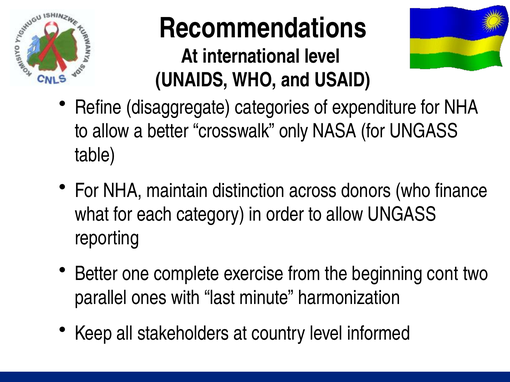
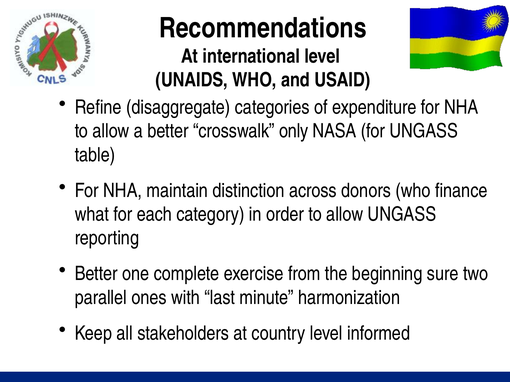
cont: cont -> sure (443, 274)
